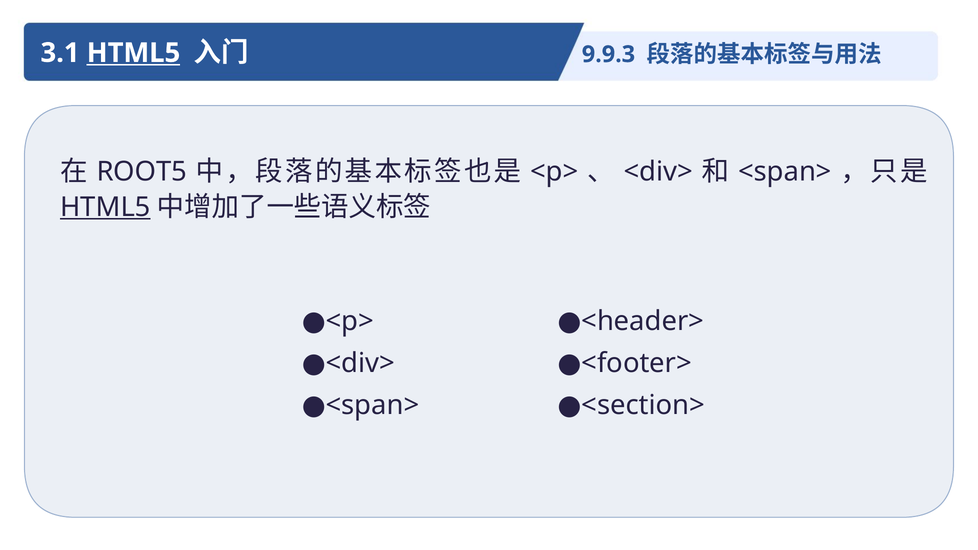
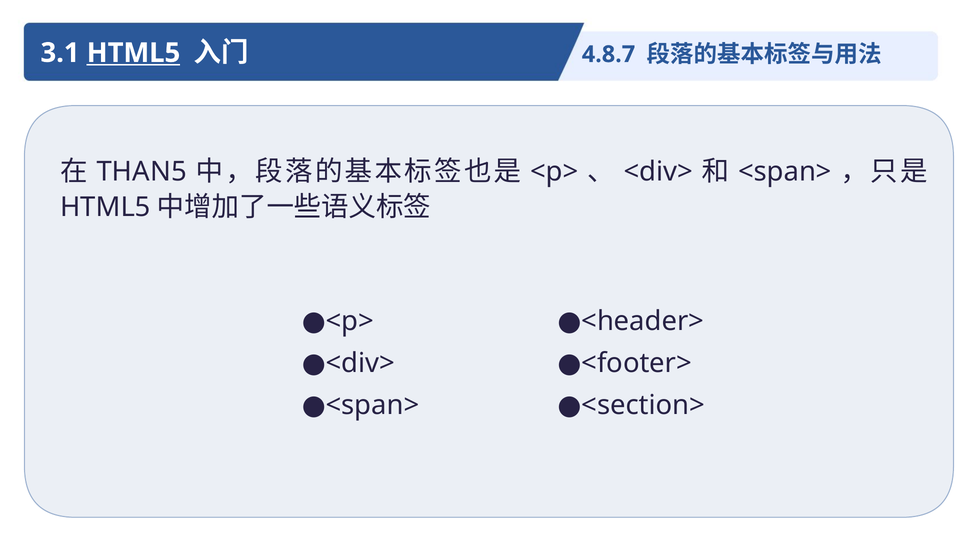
9.9.3: 9.9.3 -> 4.8.7 (608, 54)
ROOT5: ROOT5 -> THAN5 (142, 172)
HTML5 underline: present -> none (105, 207)
